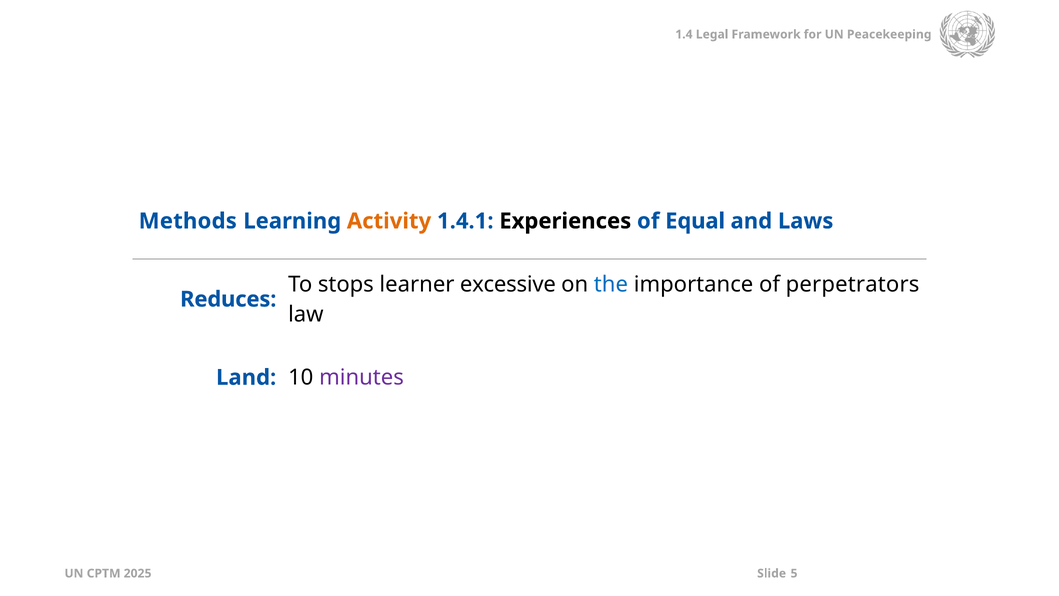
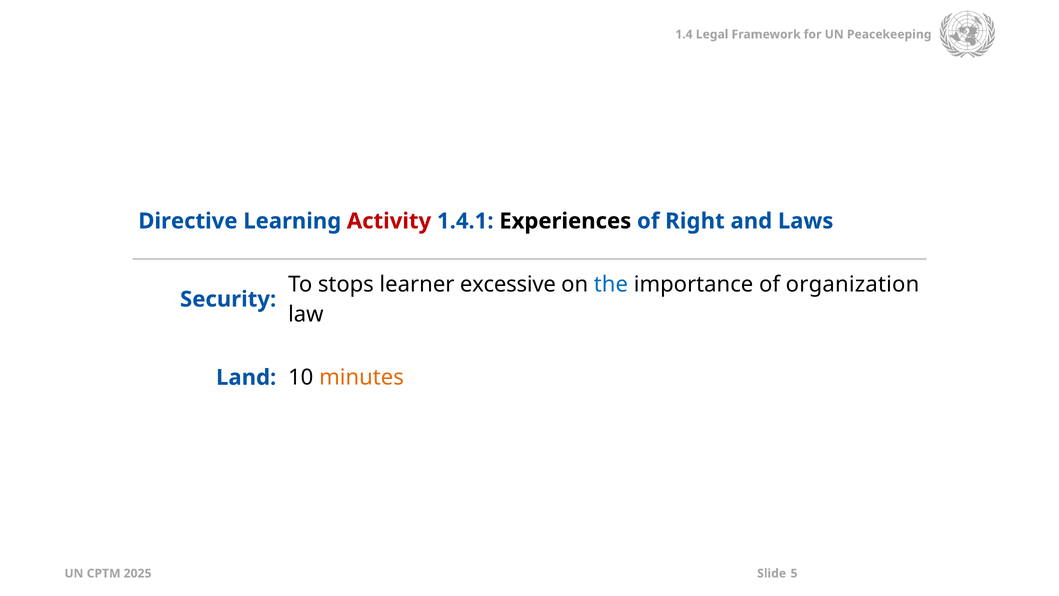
Methods: Methods -> Directive (188, 221)
Activity colour: orange -> red (389, 221)
Equal: Equal -> Right (695, 221)
perpetrators: perpetrators -> organization (853, 284)
Reduces: Reduces -> Security (228, 299)
minutes colour: purple -> orange (361, 377)
